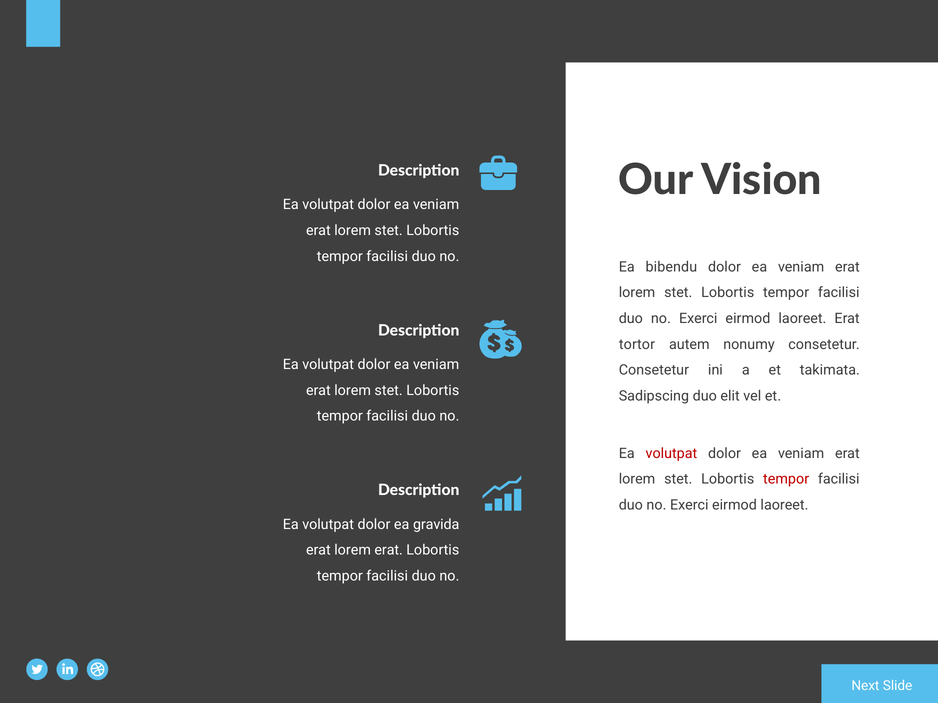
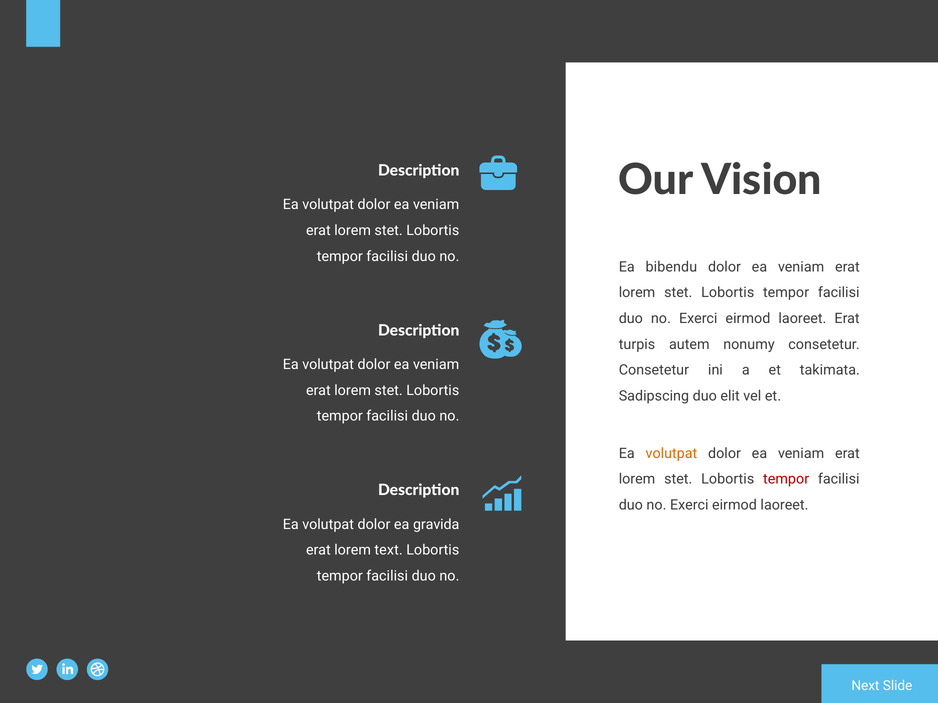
tortor: tortor -> turpis (637, 345)
volutpat colour: red -> orange (671, 454)
lorem erat: erat -> text (389, 551)
